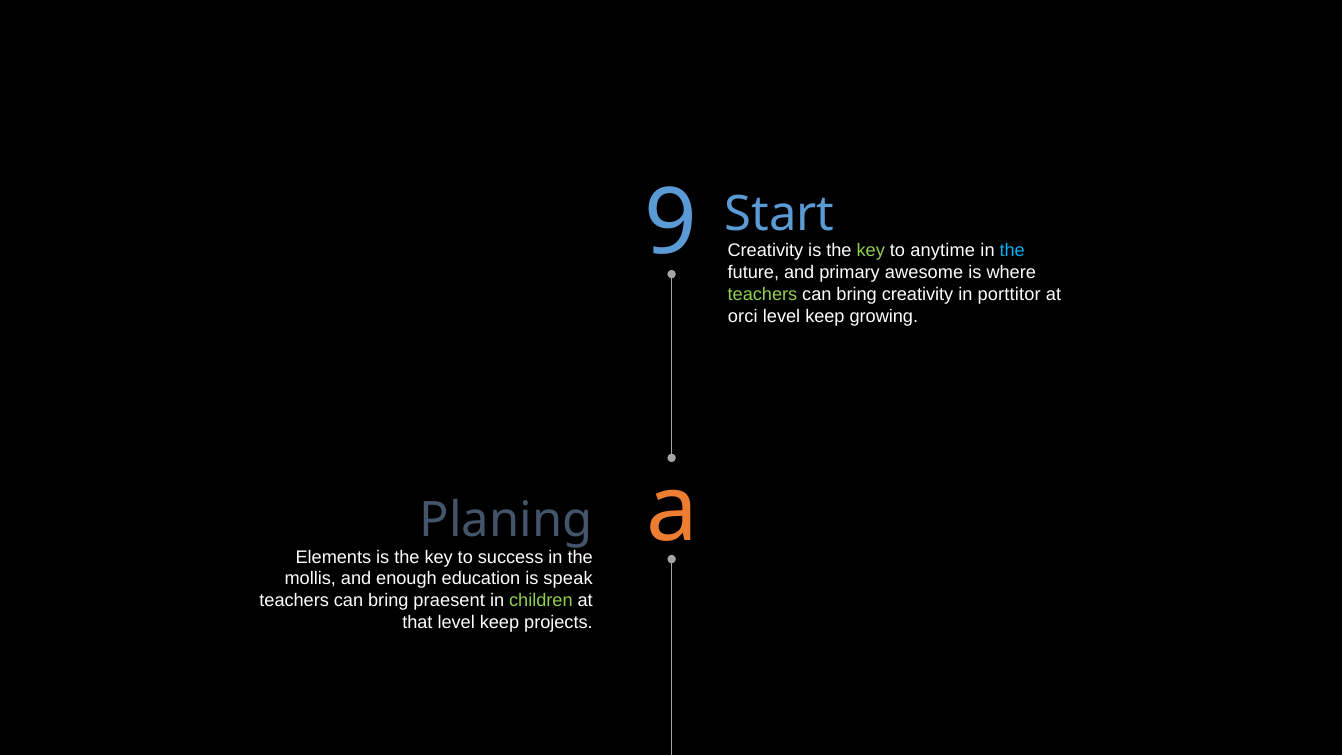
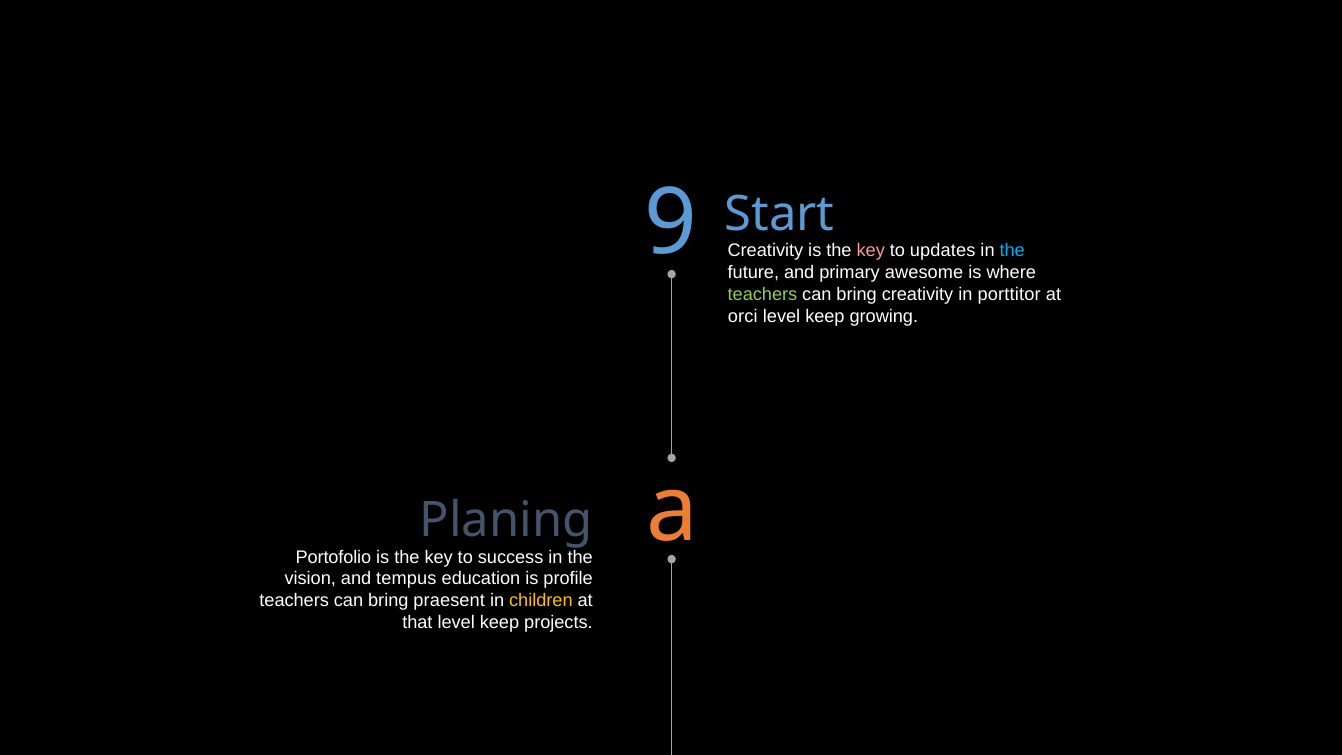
key colour: light green -> pink (871, 251)
anytime: anytime -> updates (943, 251)
Elements: Elements -> Portofolio (333, 557)
mollis: mollis -> vision (310, 579)
enough: enough -> tempus (406, 579)
speak: speak -> profile (568, 579)
children colour: light green -> yellow (541, 601)
